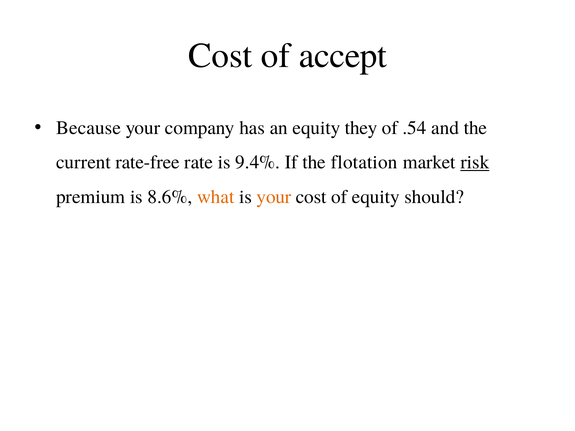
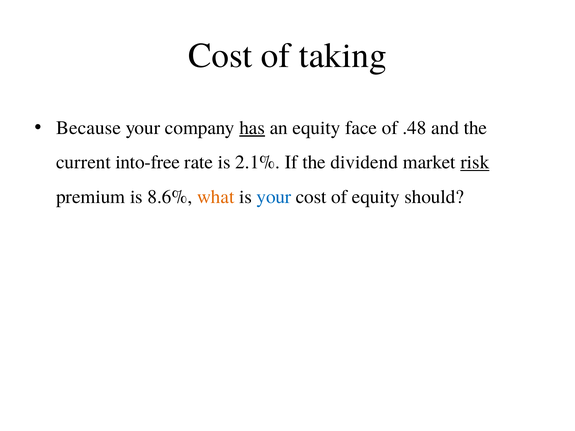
accept: accept -> taking (343, 56)
has underline: none -> present (252, 128)
they: they -> face (361, 128)
.54: .54 -> .48 (414, 128)
rate-free: rate-free -> into-free (148, 162)
9.4%: 9.4% -> 2.1% (258, 162)
flotation: flotation -> dividend (364, 162)
your colour: orange -> blue (274, 197)
